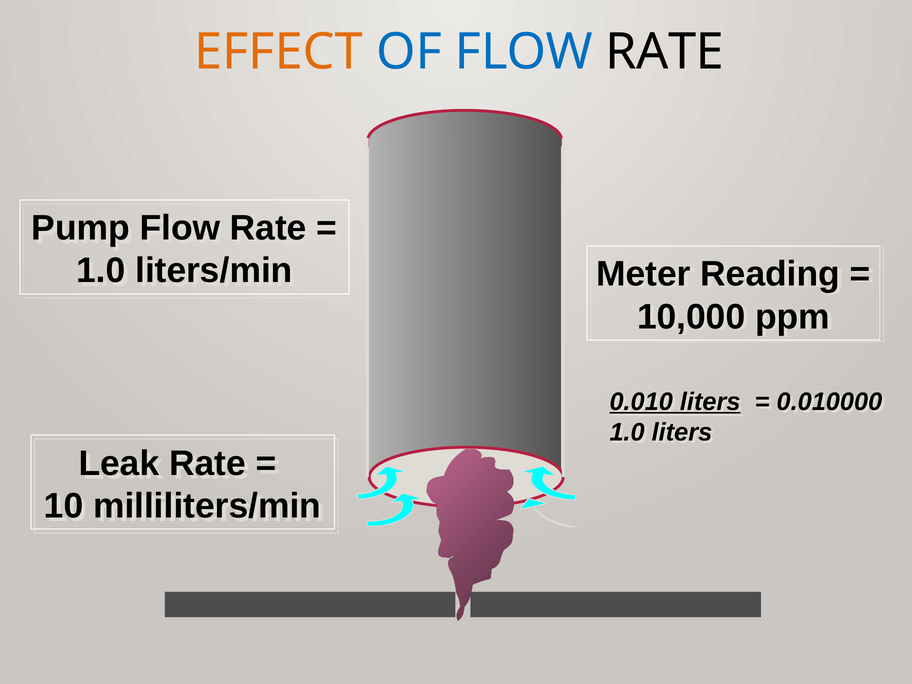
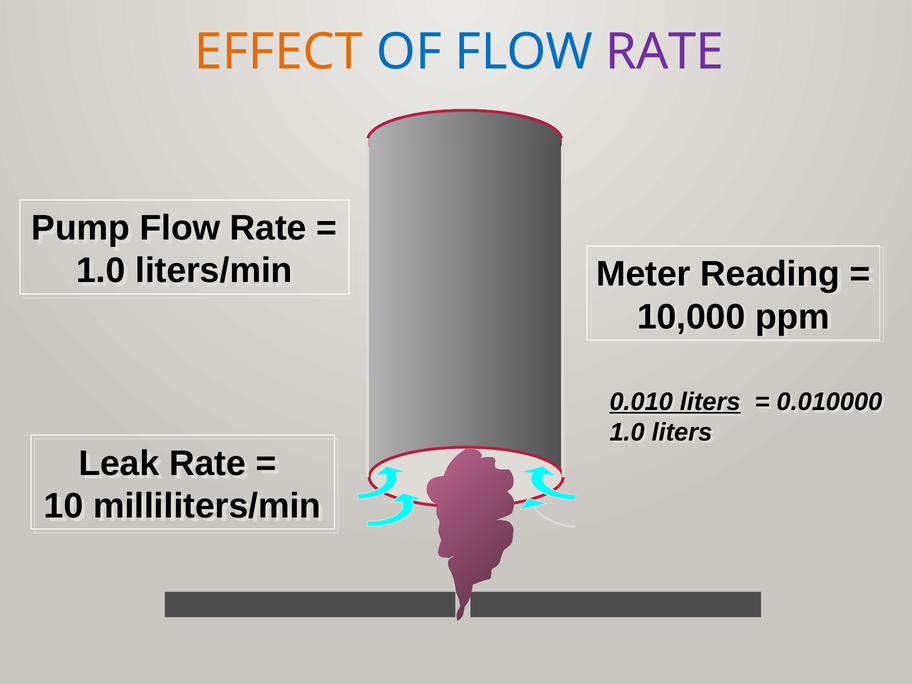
RATE colour: black -> purple (665, 52)
